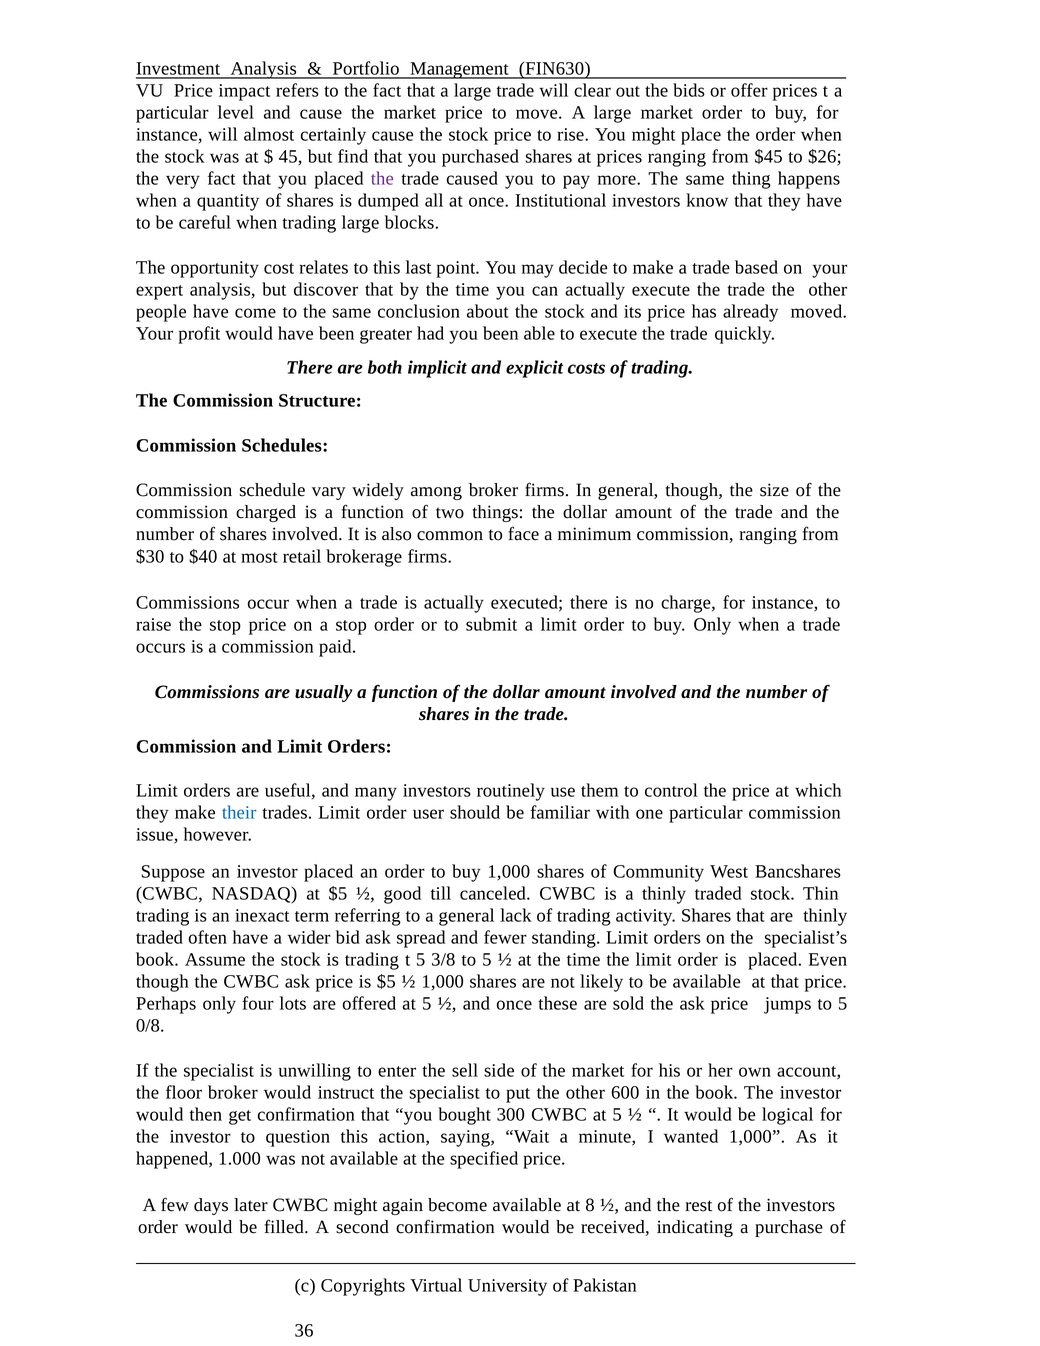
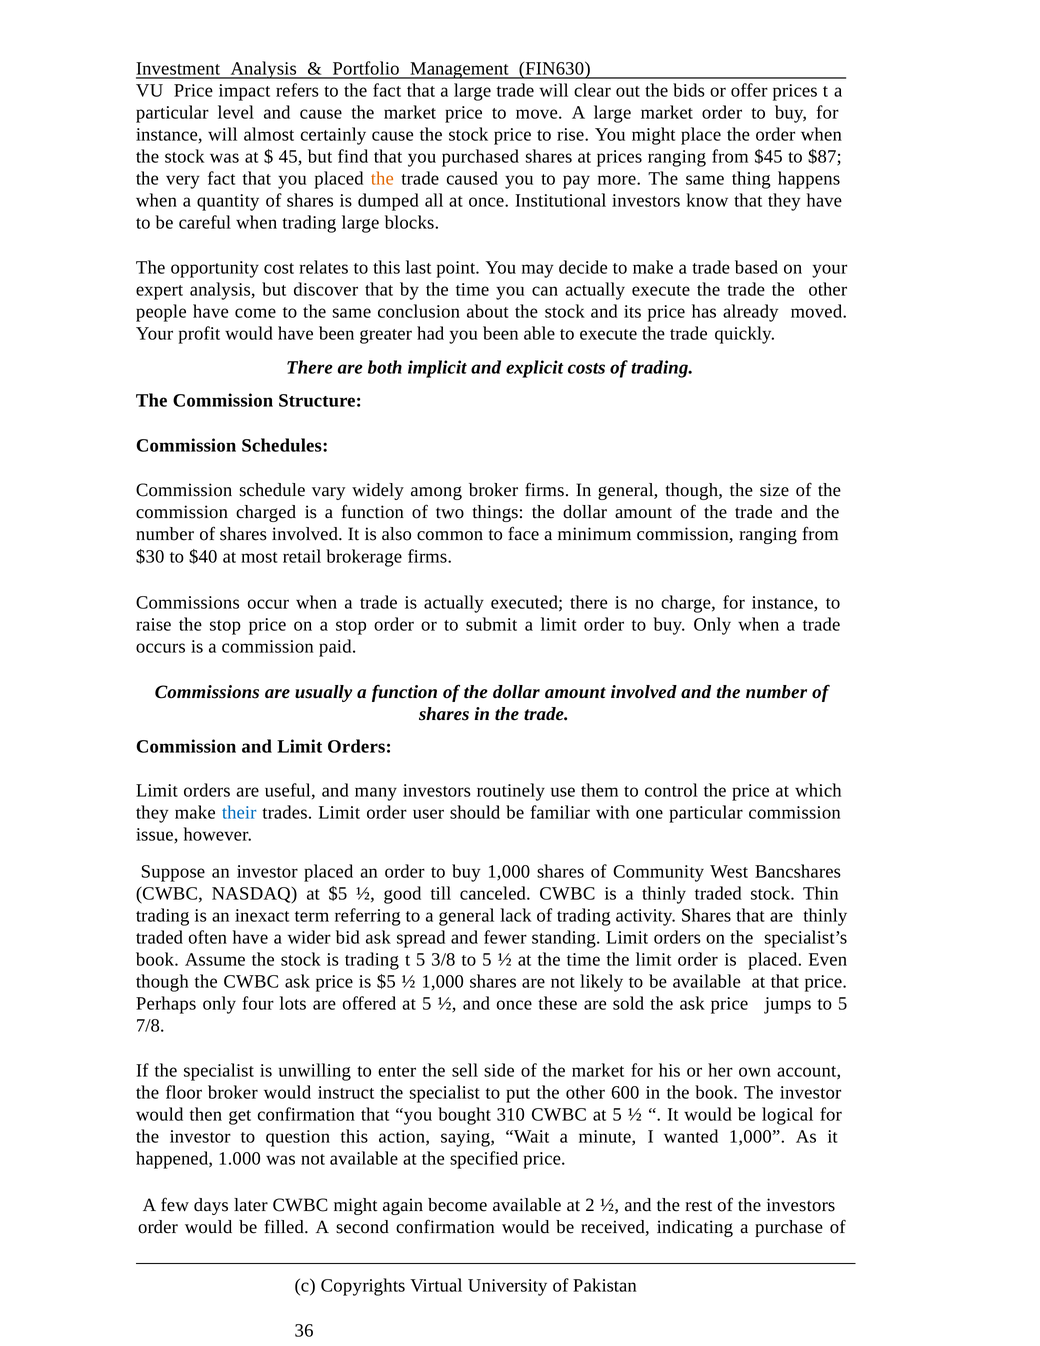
$26: $26 -> $87 (825, 157)
the colour: purple -> orange (382, 179)
0/8: 0/8 -> 7/8 (150, 1025)
300: 300 -> 310 (511, 1114)
8: 8 -> 2 (590, 1205)
